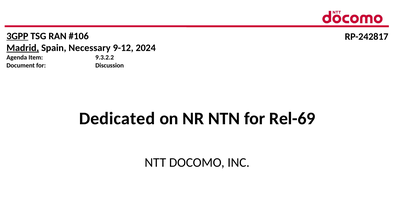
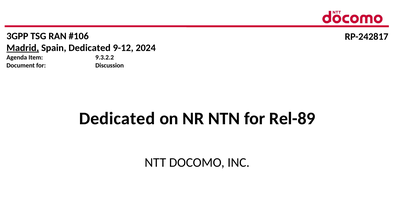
3GPP underline: present -> none (17, 36)
Spain Necessary: Necessary -> Dedicated (90, 48)
Rel-69: Rel-69 -> Rel-89 (292, 119)
